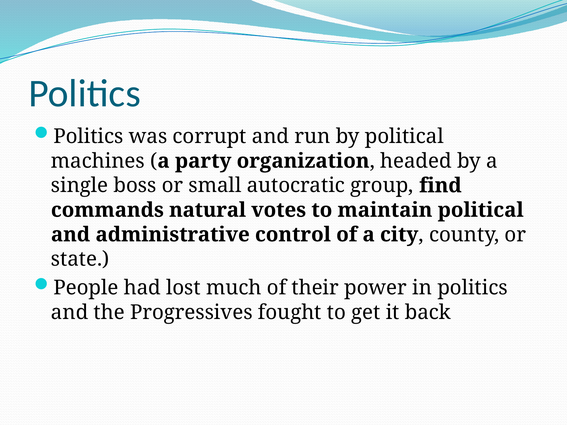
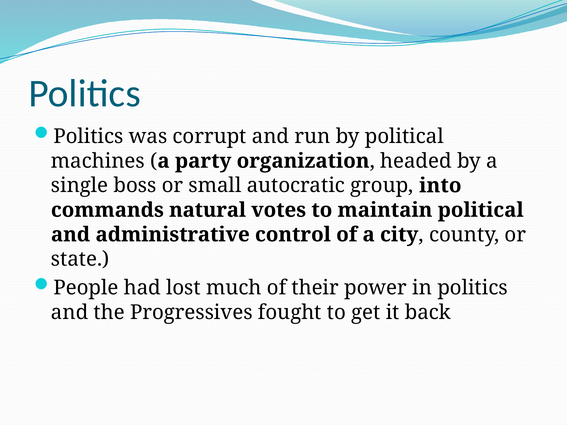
find: find -> into (440, 186)
